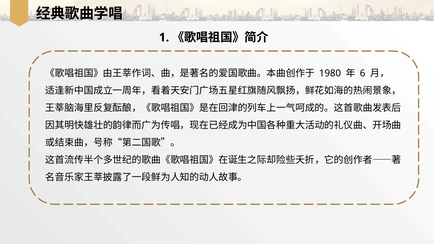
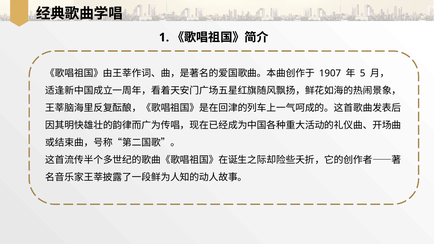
1980: 1980 -> 1907 (330, 73)
6: 6 -> 5 (363, 73)
